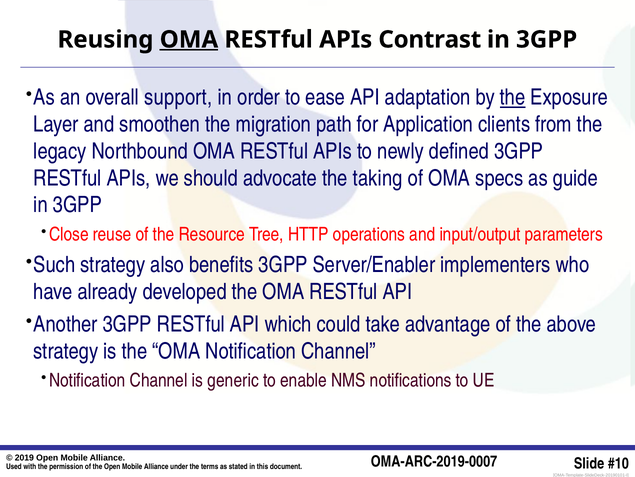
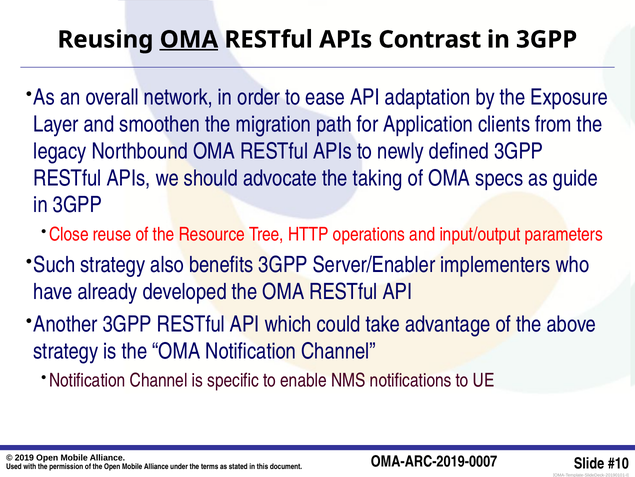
support: support -> network (178, 97)
the underline: present -> none (513, 97)
generic: generic -> specific (233, 380)
